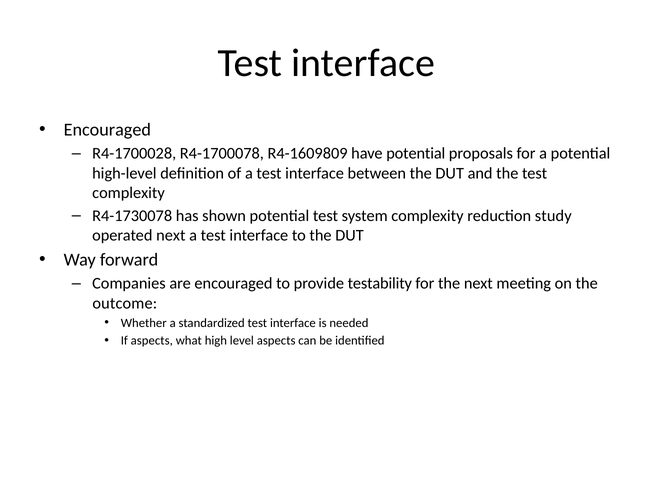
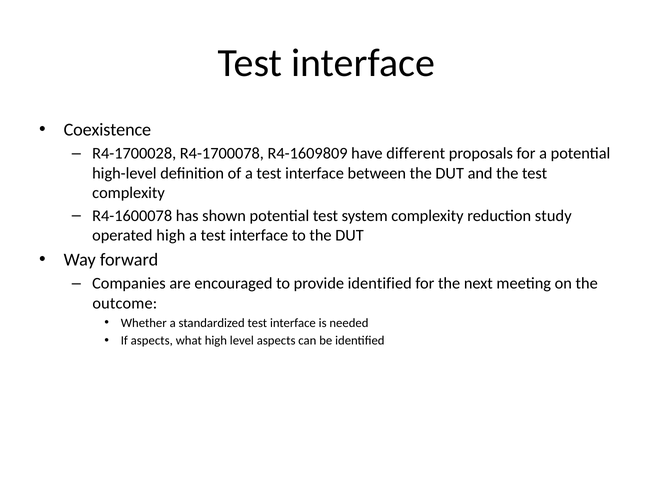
Encouraged: Encouraged -> Coexistence (107, 130)
have potential: potential -> different (416, 154)
R4-1730078: R4-1730078 -> R4-1600078 (132, 216)
operated next: next -> high (171, 235)
provide testability: testability -> identified (380, 283)
